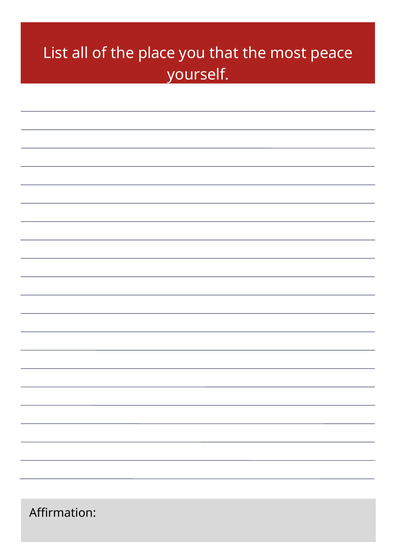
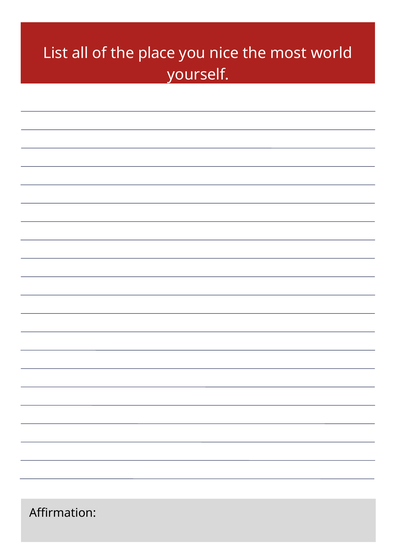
that: that -> nice (224, 53)
peace: peace -> world (331, 53)
